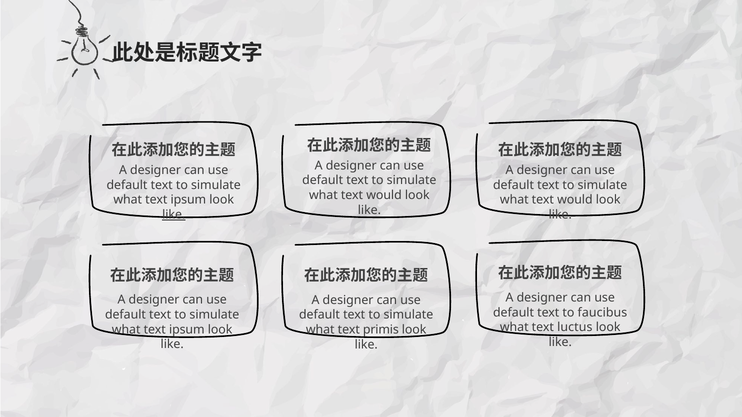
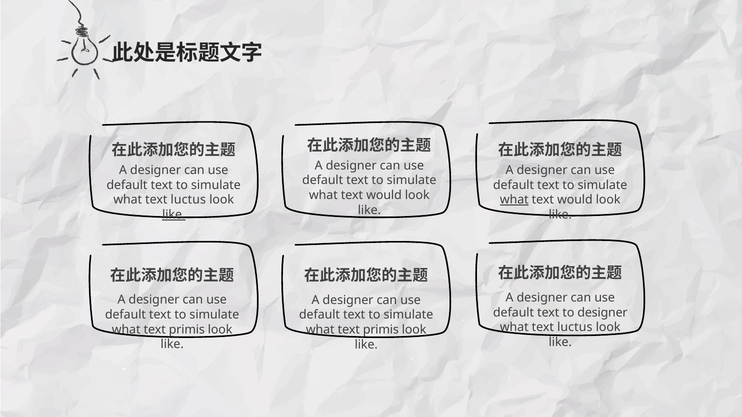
ipsum: ipsum -> luctus (188, 200)
what underline: none -> present (514, 200)
to faucibus: faucibus -> designer (603, 313)
ipsum: ipsum -> primis (187, 330)
